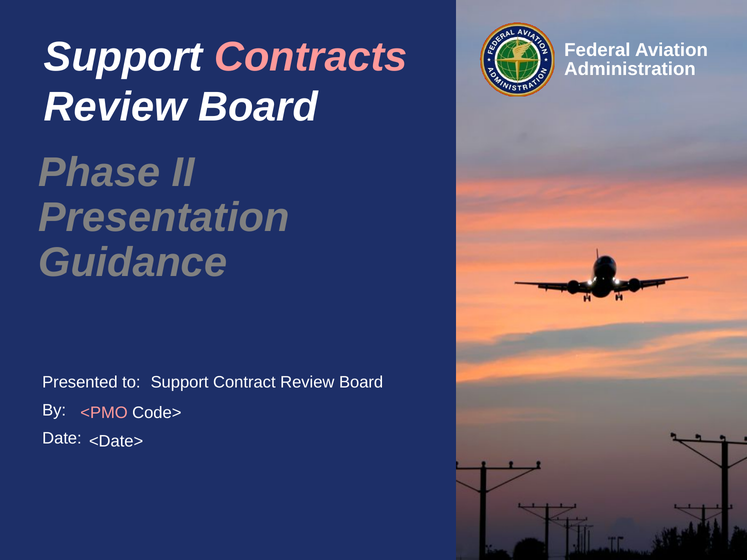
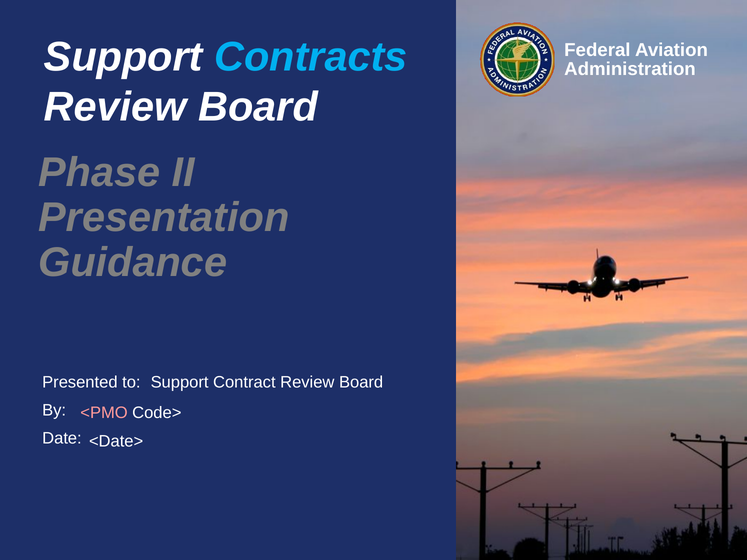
Contracts colour: pink -> light blue (311, 57)
